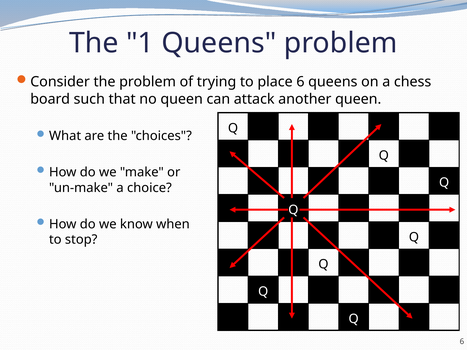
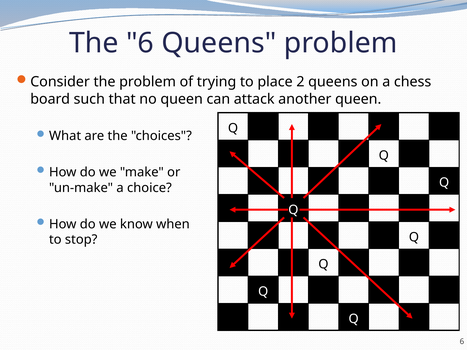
The 1: 1 -> 6 (140, 43)
place 6: 6 -> 2 (300, 82)
